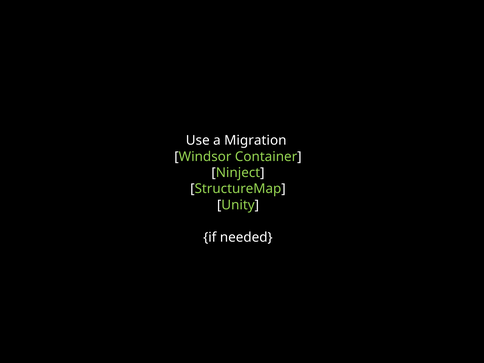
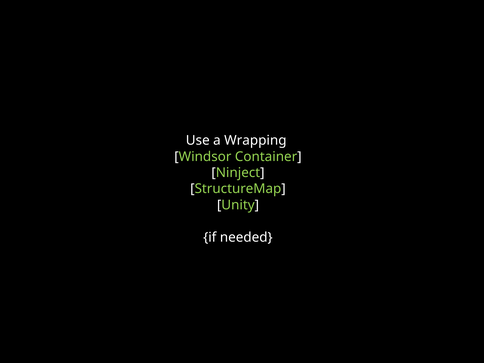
Migration: Migration -> Wrapping (255, 140)
